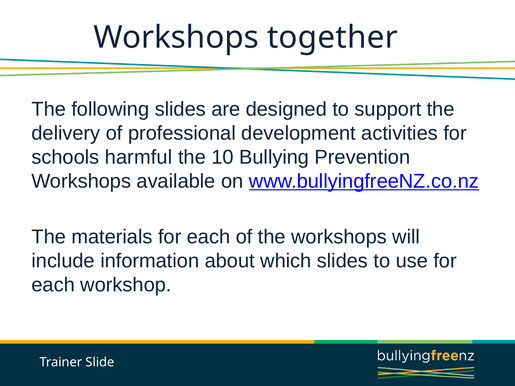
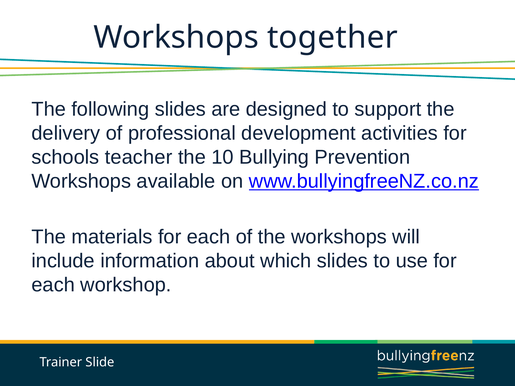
harmful: harmful -> teacher (139, 157)
